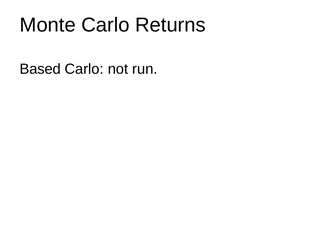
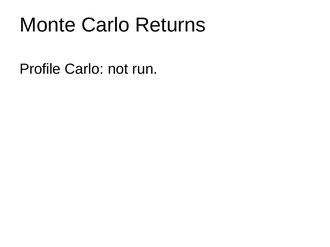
Based: Based -> Profile (40, 69)
